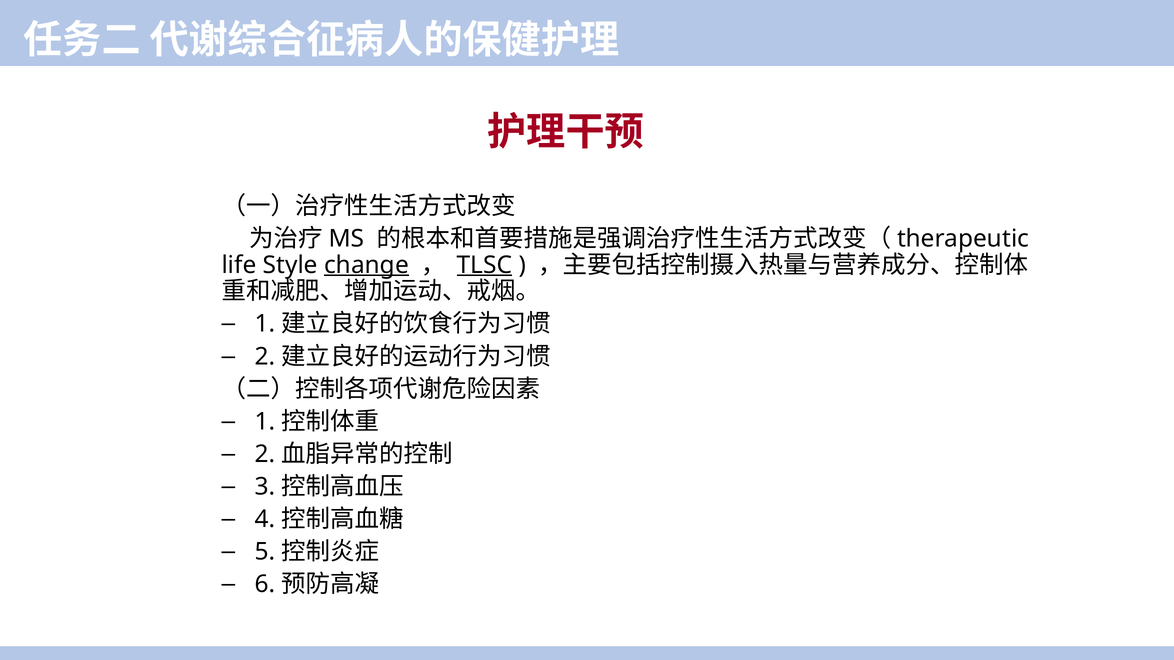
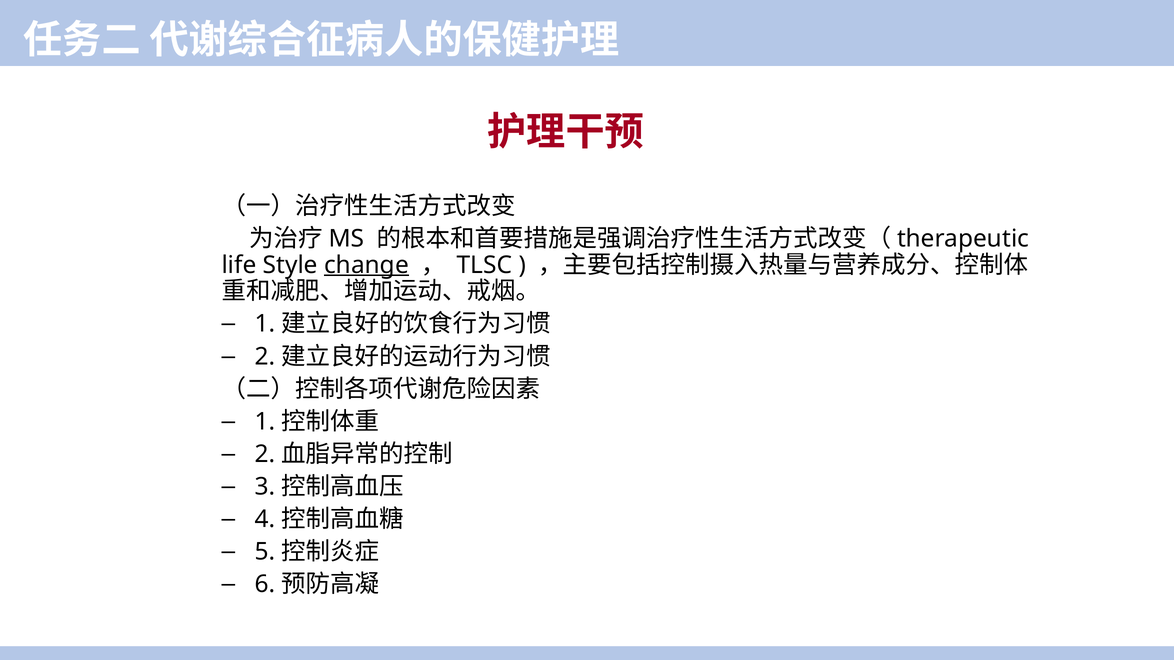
TLSC underline: present -> none (484, 265)
